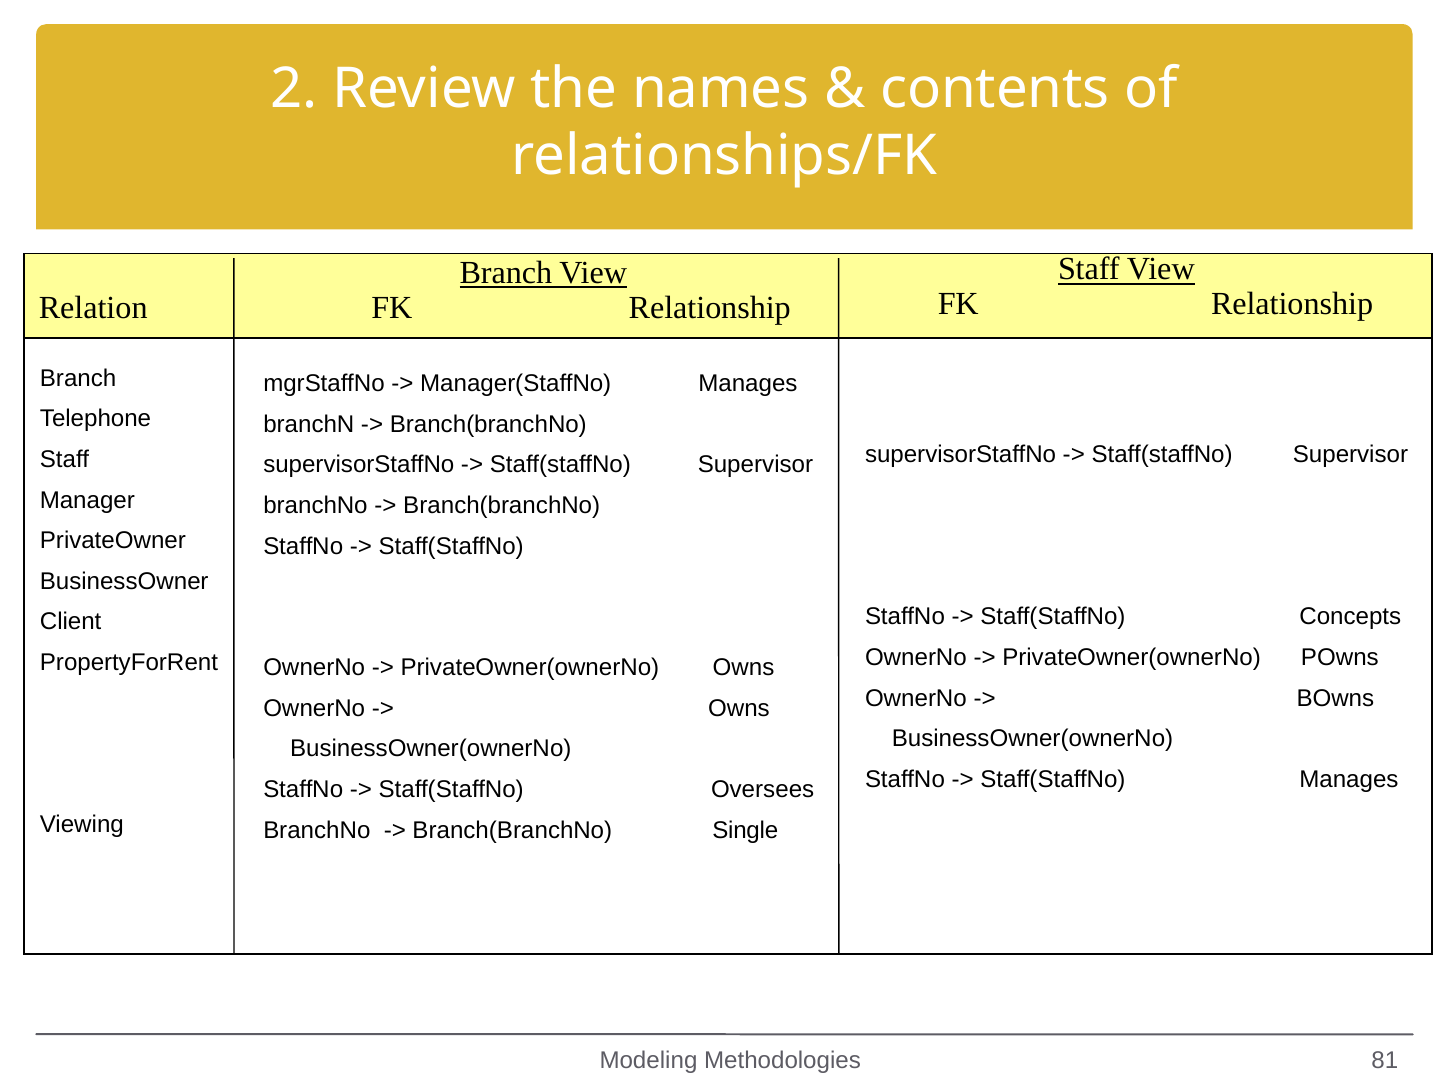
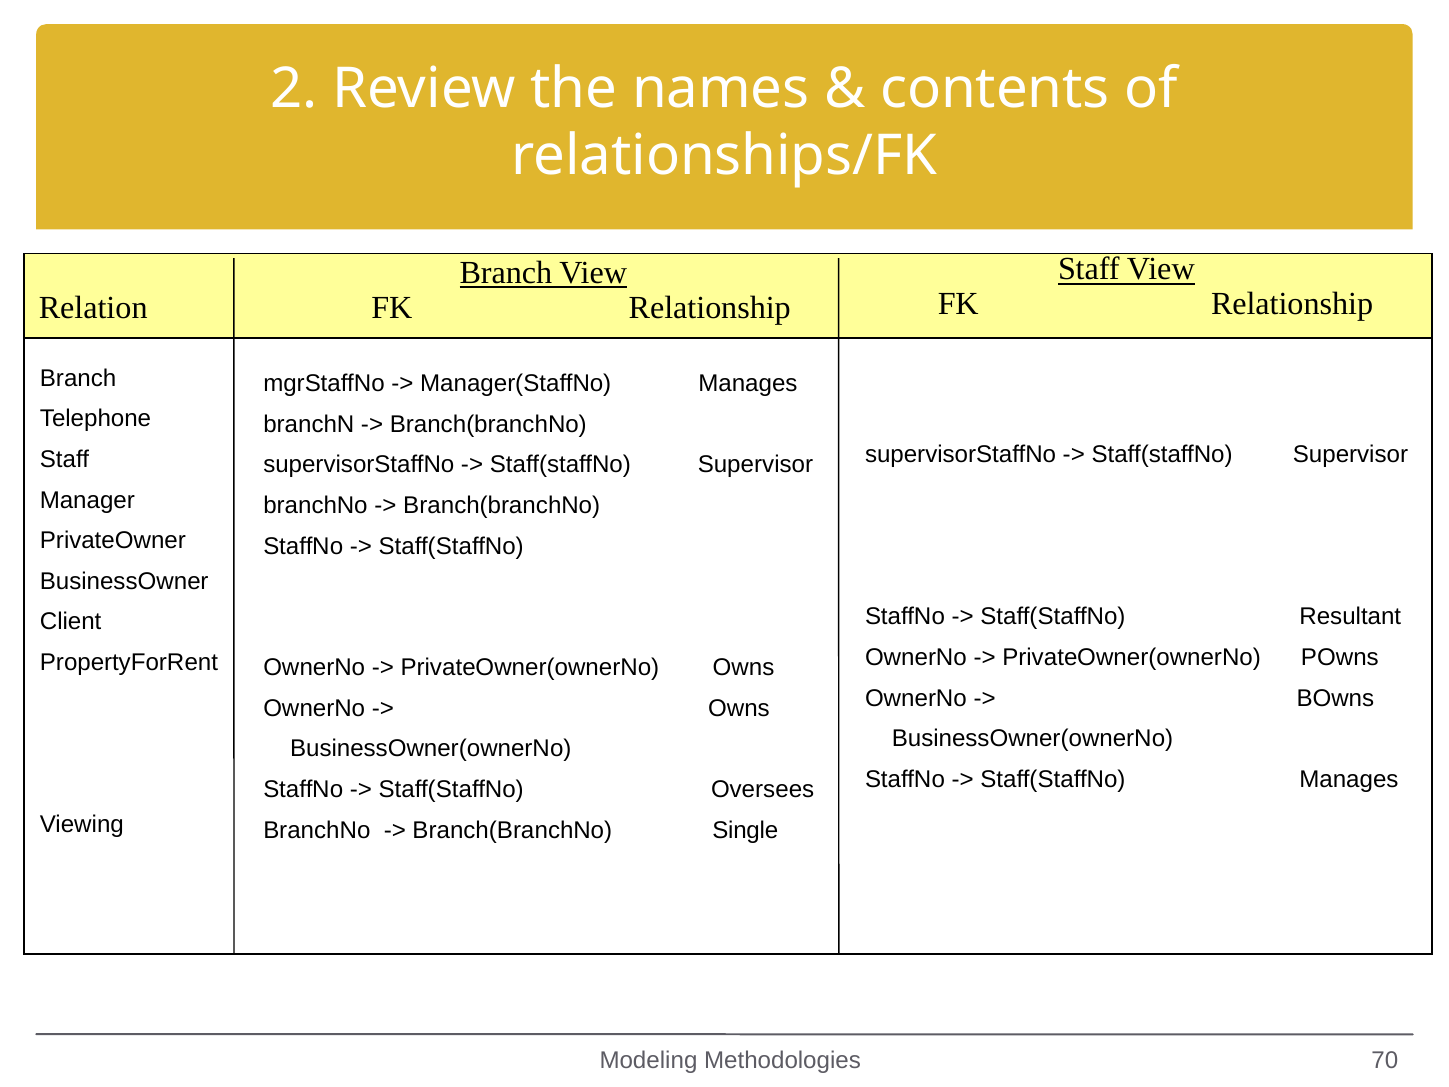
Concepts: Concepts -> Resultant (1350, 617)
81: 81 -> 70 (1385, 1060)
